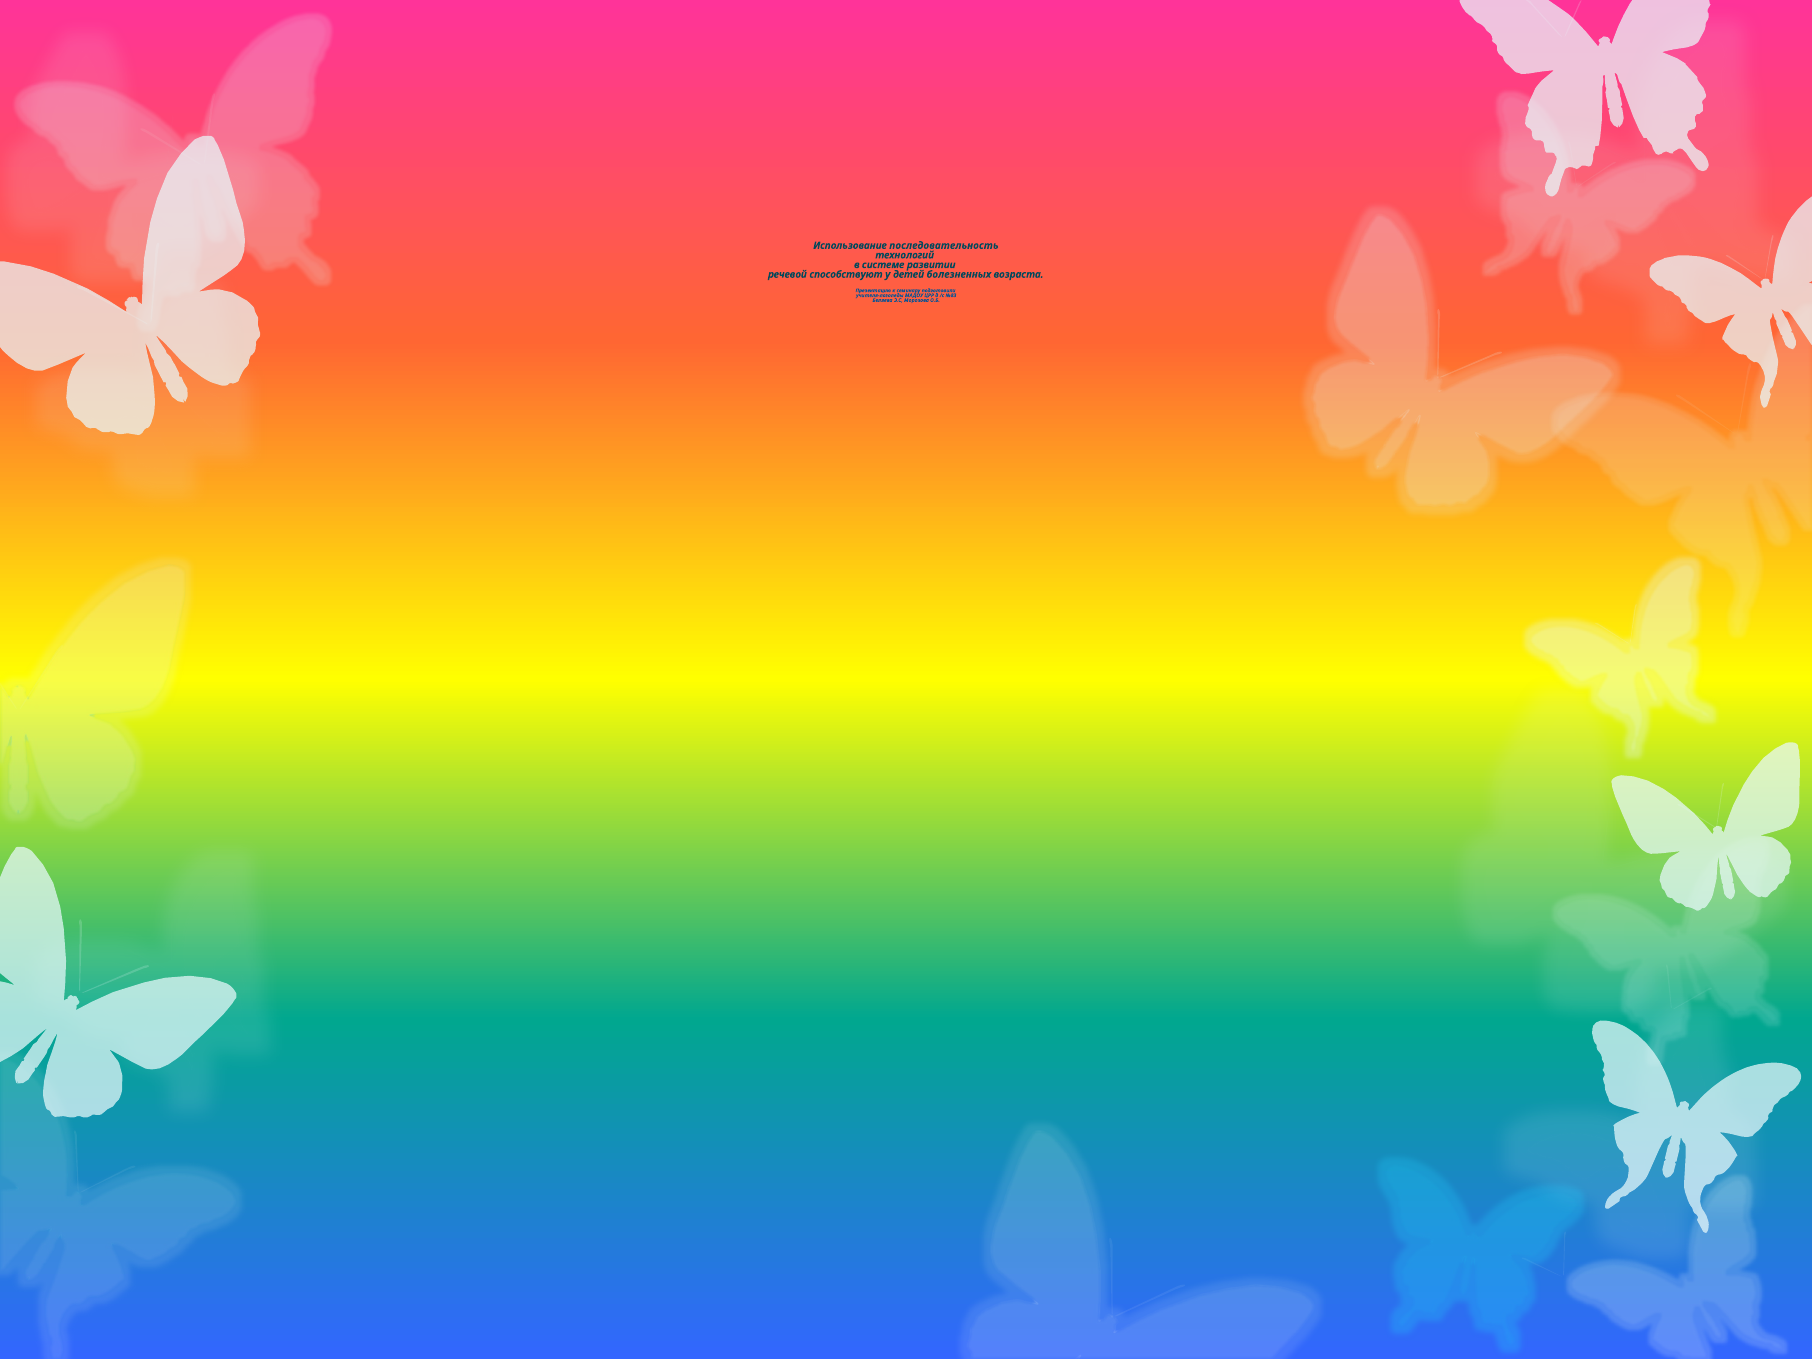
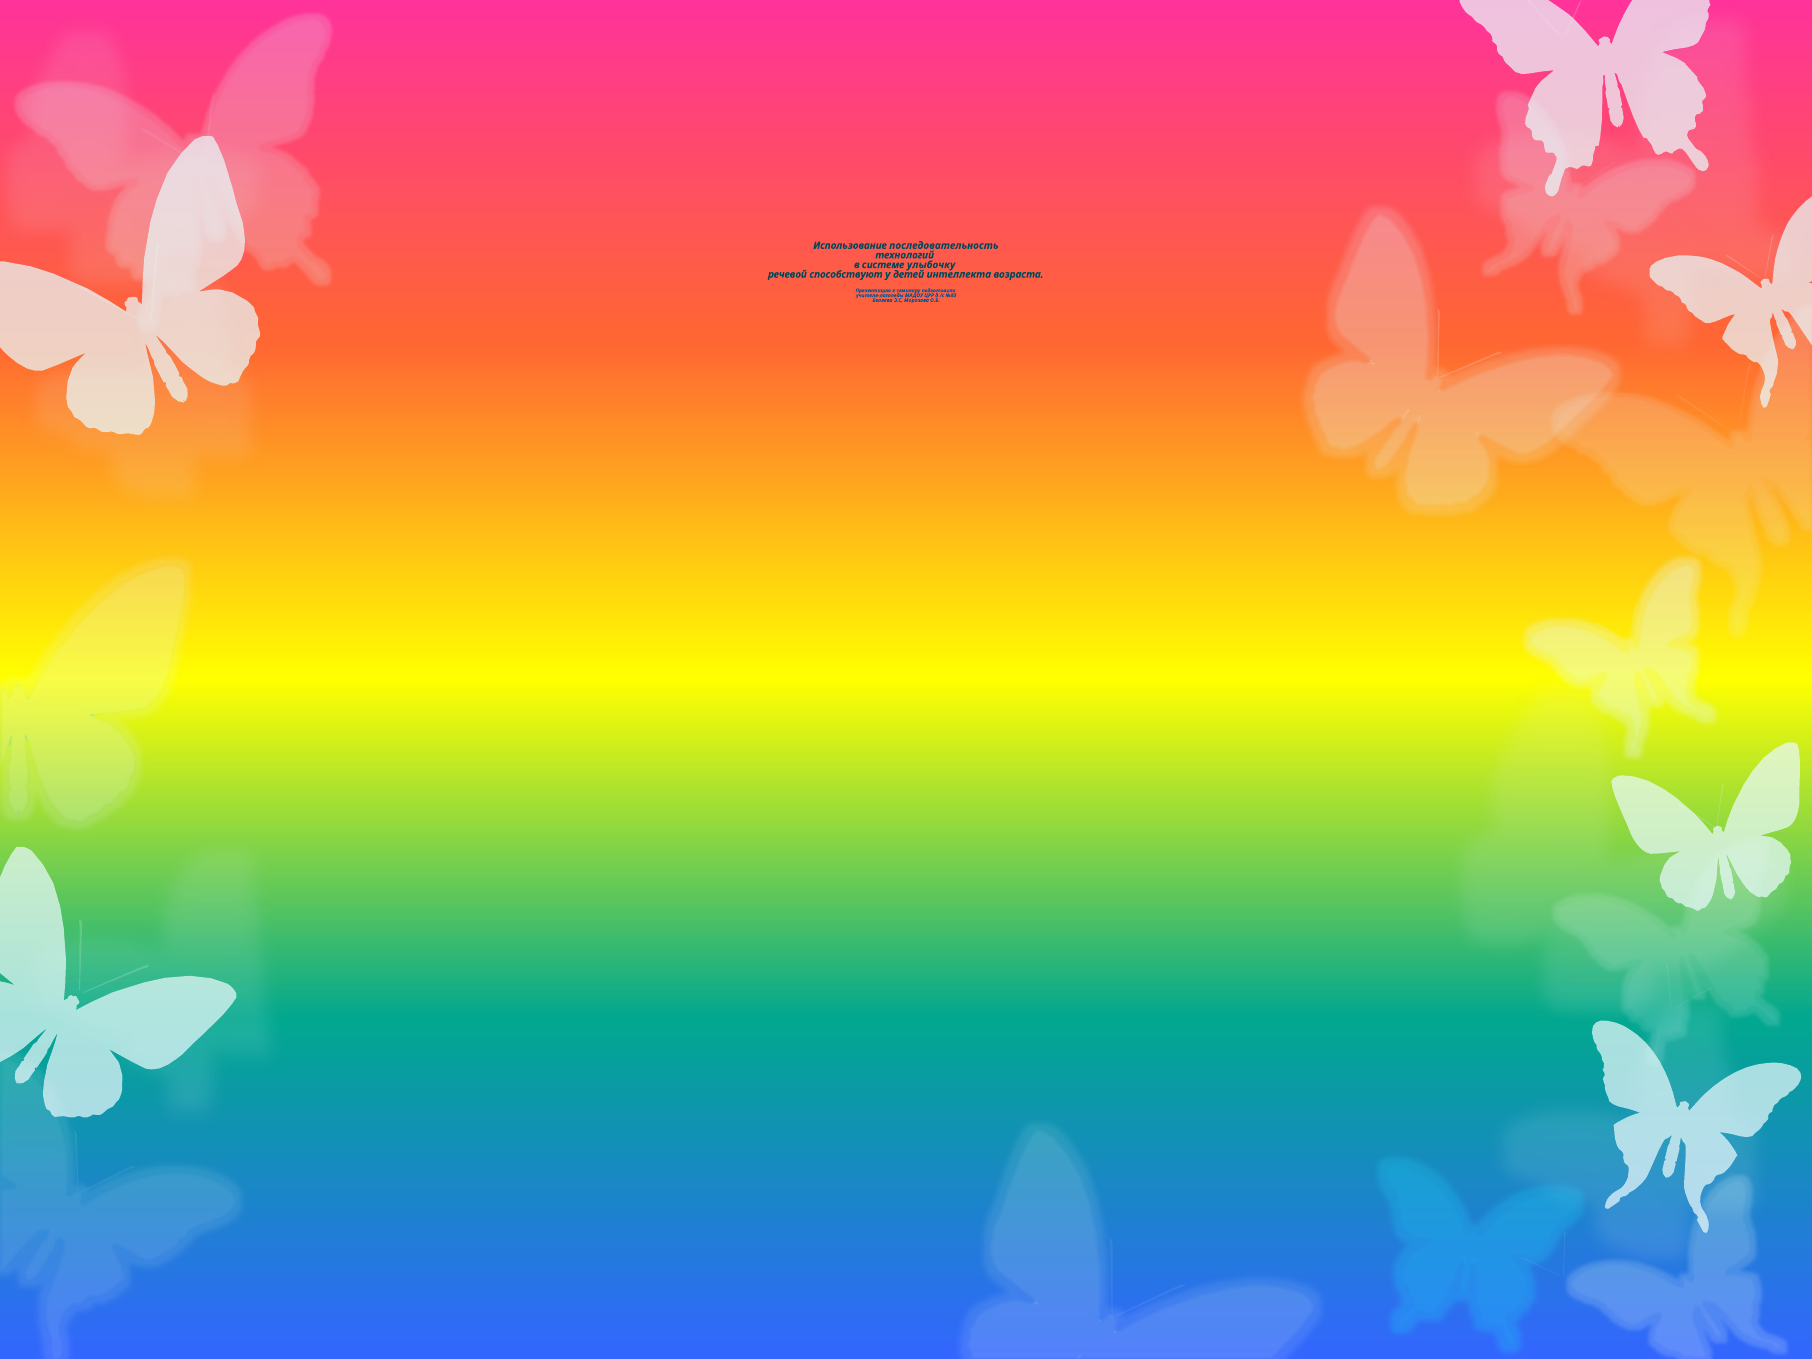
развитии: развитии -> улыбочку (931, 265)
болезненных: болезненных -> интеллекта (959, 274)
